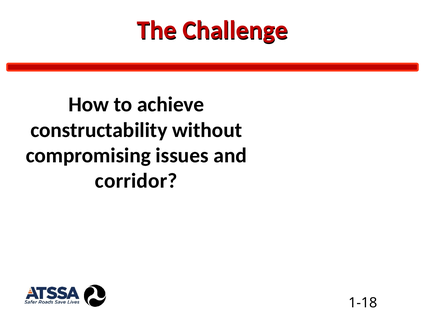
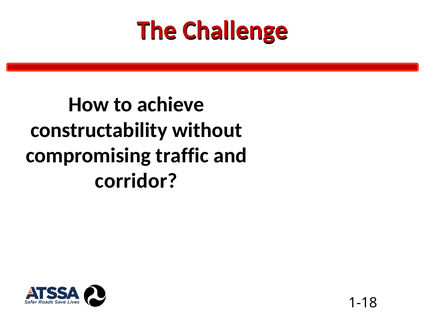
issues: issues -> traffic (182, 156)
